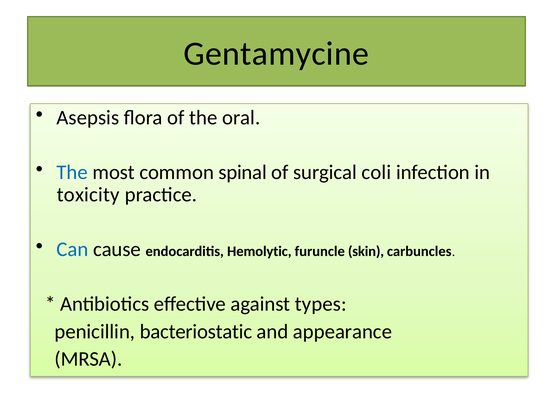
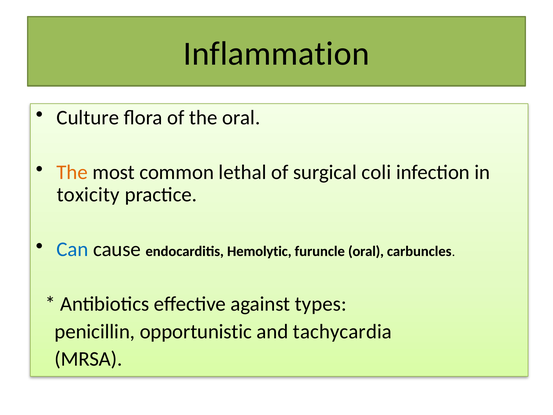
Gentamycine: Gentamycine -> Inflammation (276, 54)
Asepsis: Asepsis -> Culture (88, 118)
The colour: blue -> orange (72, 172)
spinal: spinal -> lethal (243, 172)
furuncle skin: skin -> oral (366, 251)
bacteriostatic: bacteriostatic -> opportunistic (196, 331)
appearance: appearance -> tachycardia (342, 331)
